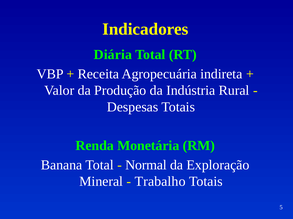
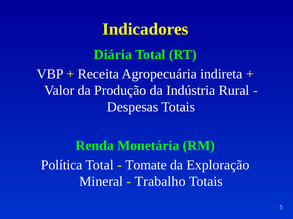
Banana: Banana -> Política (62, 165)
Normal: Normal -> Tomate (146, 165)
